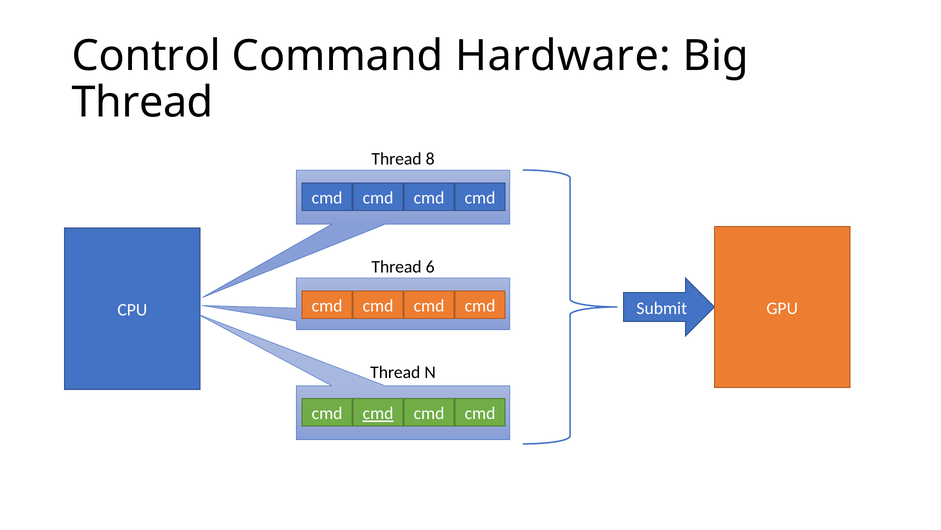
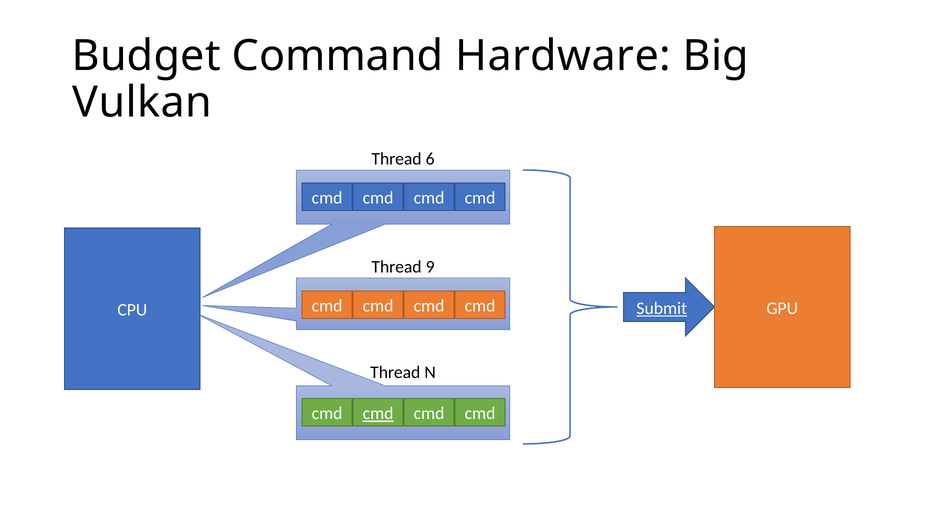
Control: Control -> Budget (146, 56)
Thread: Thread -> Vulkan (142, 102)
8: 8 -> 6 (430, 159)
6: 6 -> 9 (430, 267)
Submit underline: none -> present (662, 308)
